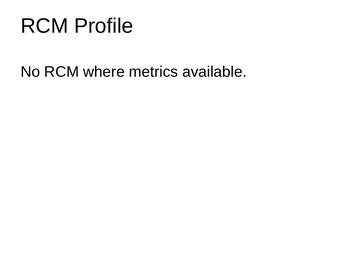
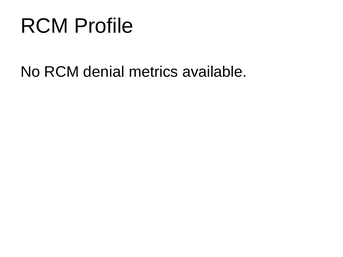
where: where -> denial (104, 72)
